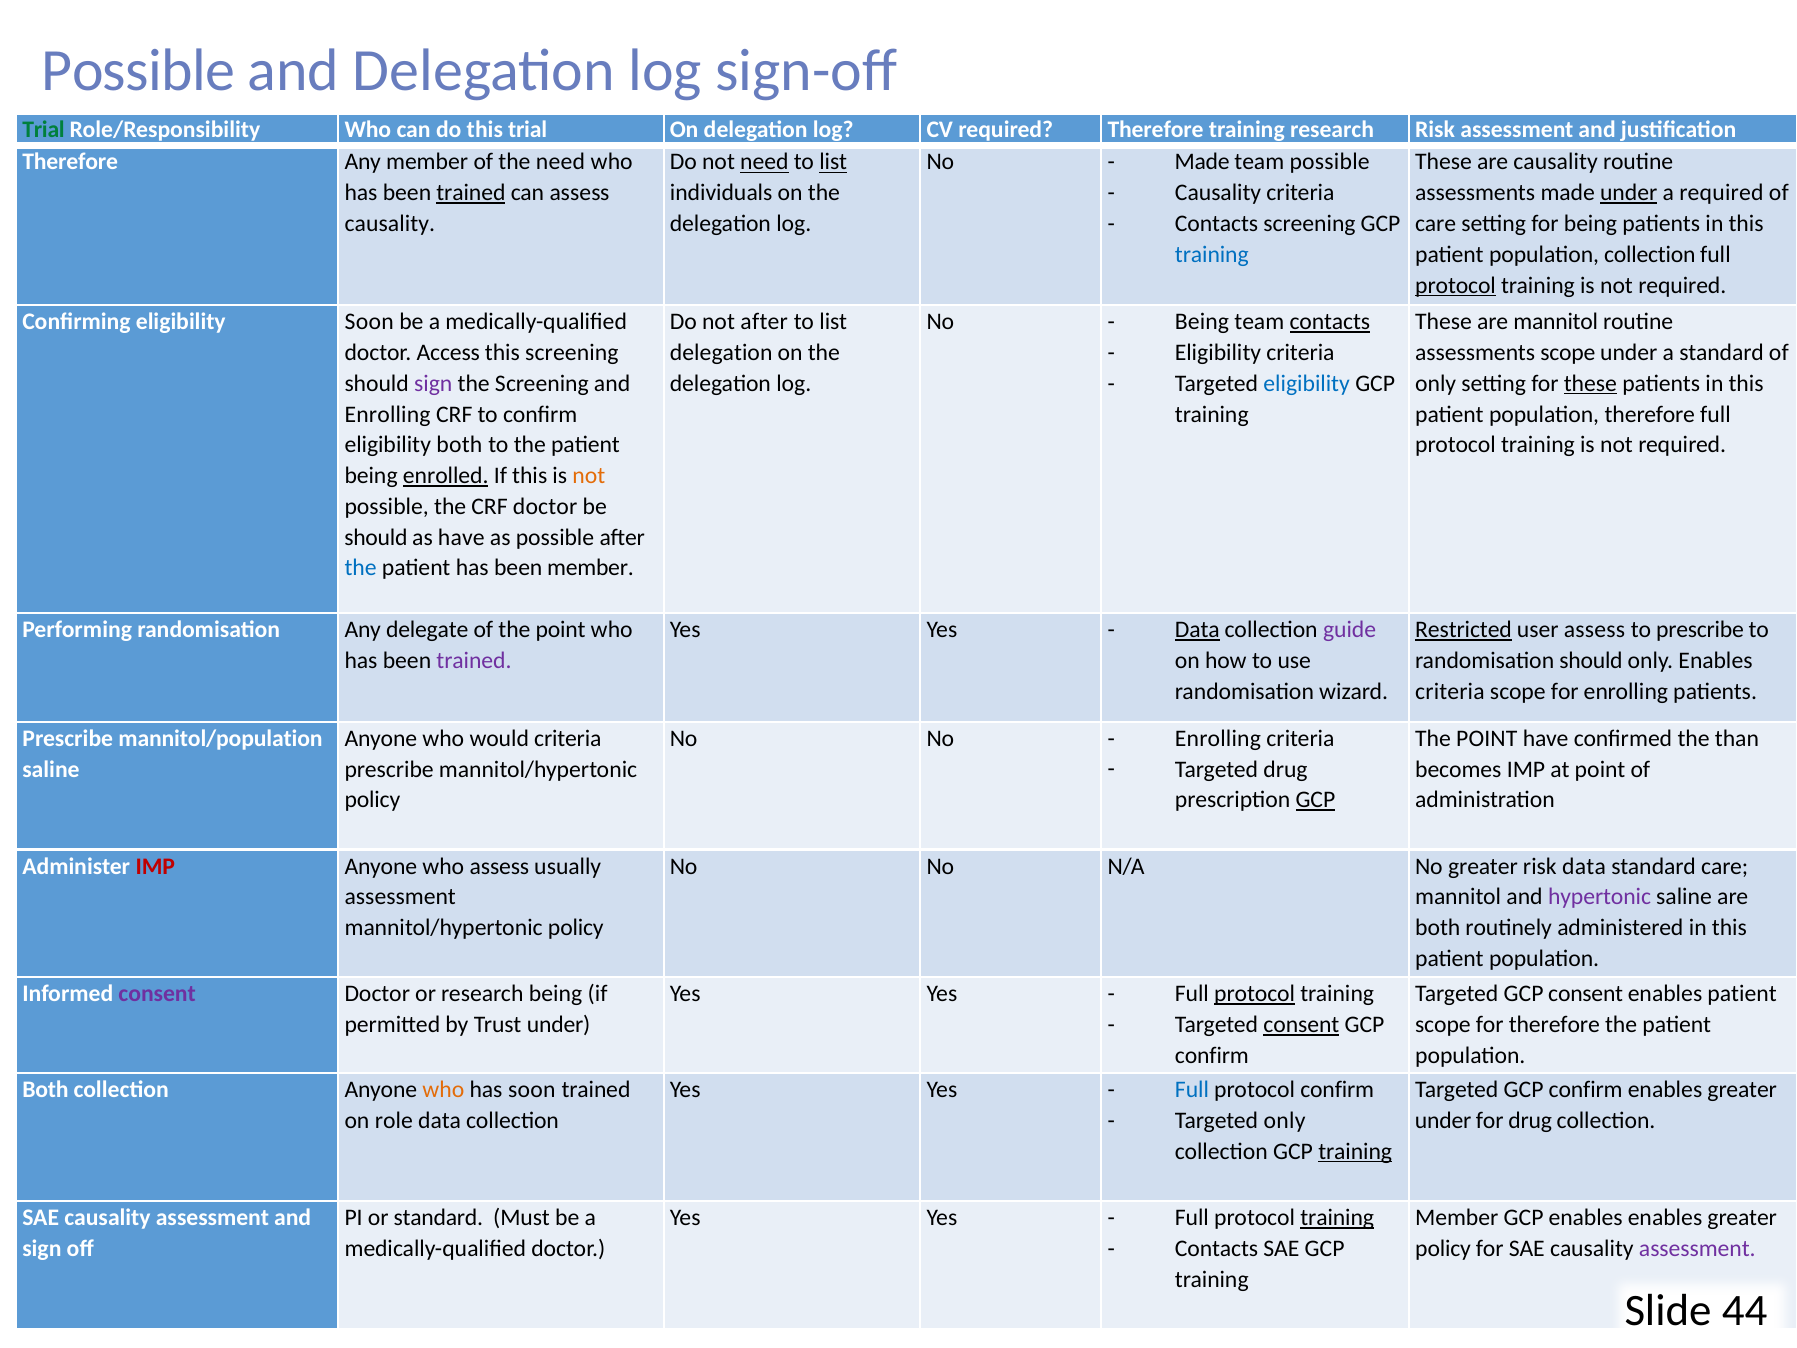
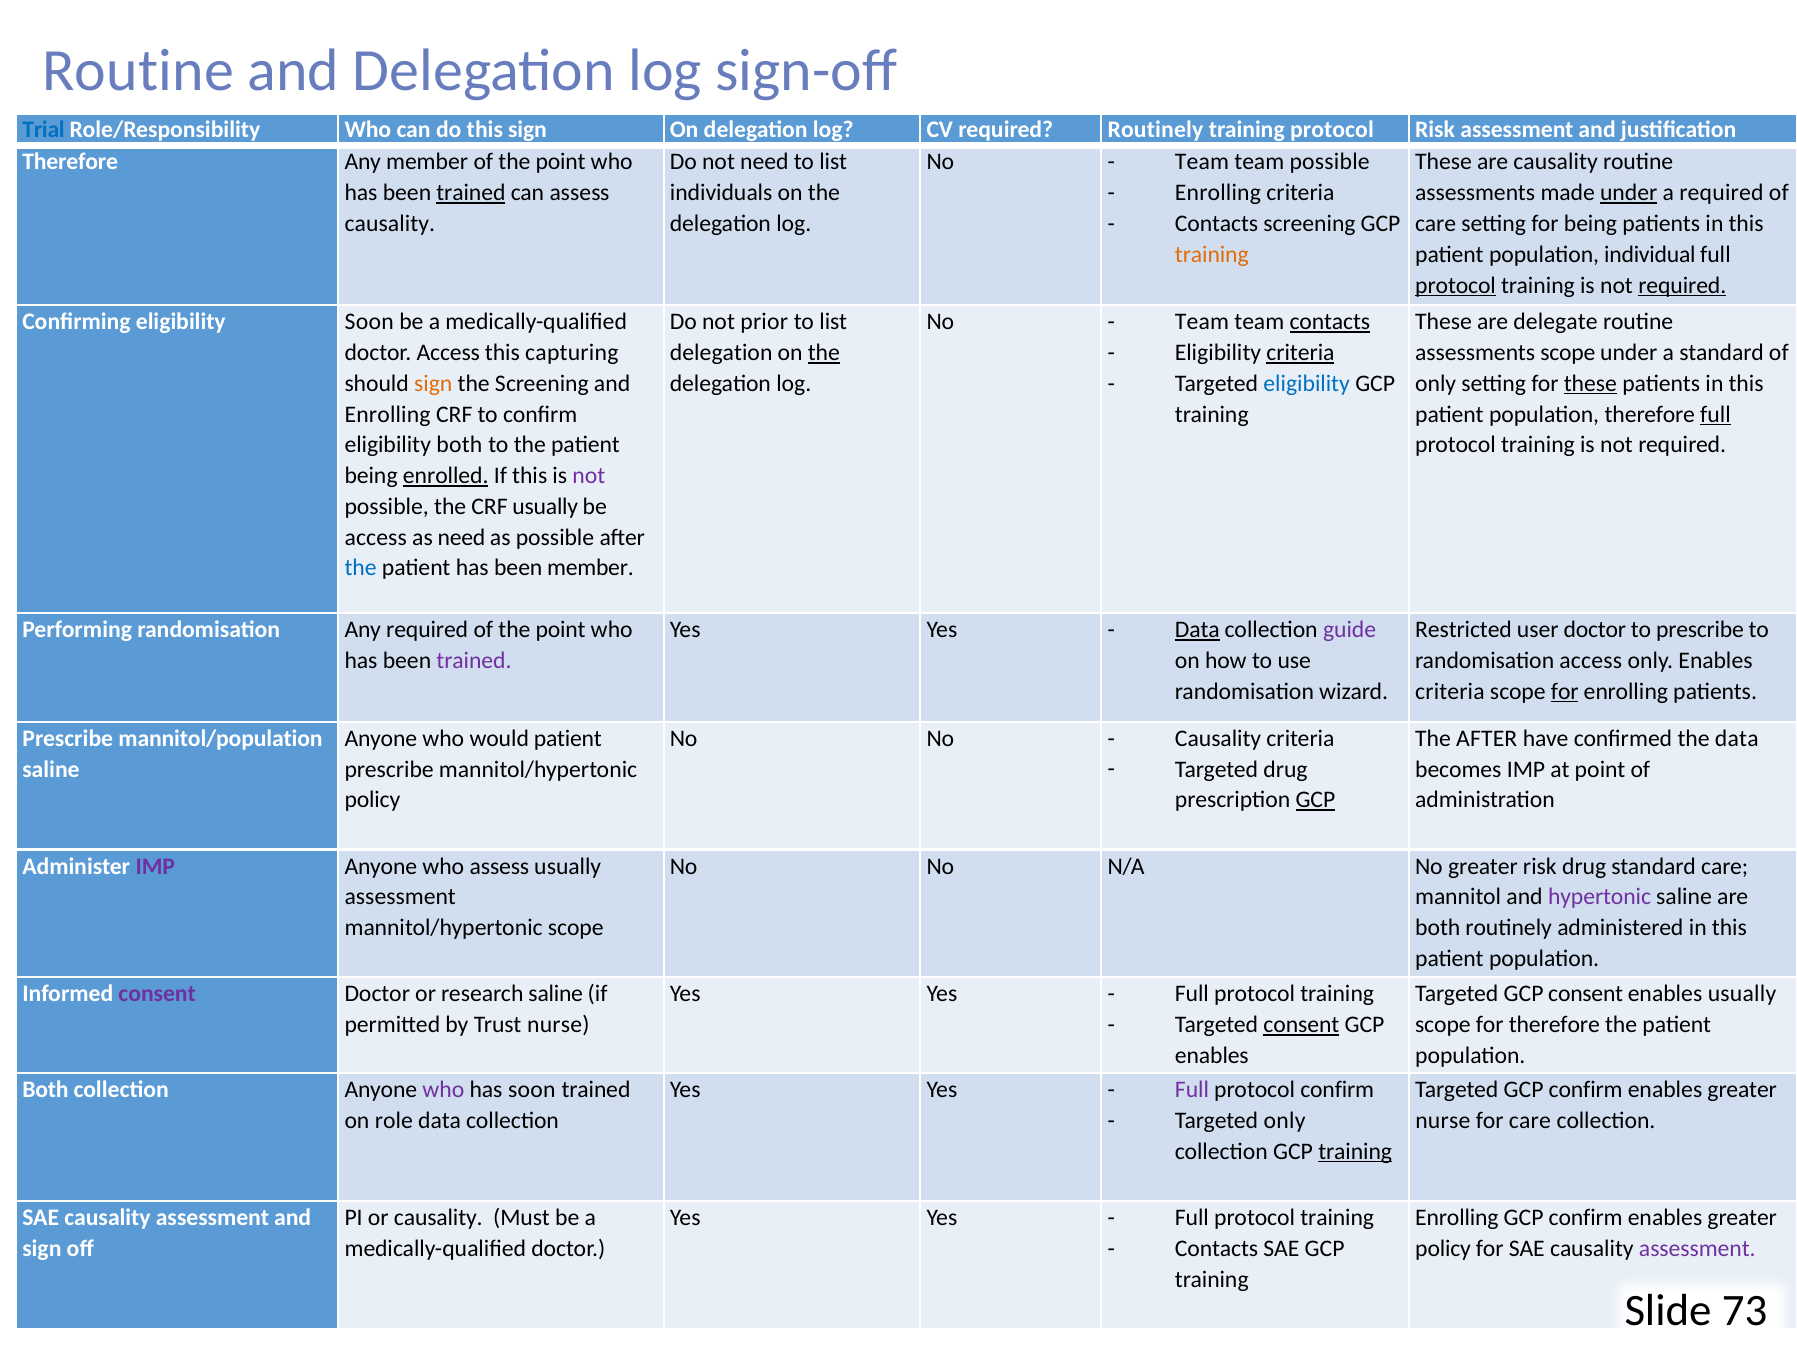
Possible: Possible -> Routine (138, 70)
Trial colour: green -> blue (44, 130)
this trial: trial -> sign (528, 130)
required Therefore: Therefore -> Routinely (1155, 130)
training research: research -> protocol (1332, 130)
member of the need: need -> point (561, 162)
need underline: present -> none (764, 162)
list underline: present -> none (833, 162)
Made: Made -> Team (1202, 162)
Causality: Causality -> Enrolling (1218, 193)
training colour: blue -> orange (1212, 254)
population collection: collection -> individual (1650, 254)
required underline: none -> present (1682, 285)
not after: after -> prior (764, 322)
Being: Being -> Team (1202, 322)
are mannitol: mannitol -> delegate (1556, 322)
this screening: screening -> capturing (572, 353)
the underline: none -> present (824, 353)
criteria underline: none -> present (1300, 353)
sign colour: purple -> orange (433, 383)
full underline: none -> present (1715, 414)
not colour: orange -> purple (589, 476)
CRF doctor: doctor -> usually (545, 506)
should: should -> access (376, 537)
as have: have -> need (461, 537)
Any delegate: delegate -> required (427, 630)
Restricted underline: present -> none (1464, 630)
user assess: assess -> doctor (1595, 630)
randomisation should: should -> access (1591, 660)
for underline: none -> present (1565, 691)
would criteria: criteria -> patient (568, 738)
Enrolling: Enrolling -> Causality (1218, 738)
POINT: POINT -> AFTER (1487, 738)
the than: than -> data (1737, 738)
IMP colour: red -> purple (155, 866)
risk data: data -> drug (1584, 866)
policy: policy -> scope (576, 928)
research being: being -> saline (556, 994)
protocol underline: present -> none (1255, 994)
enables patient: patient -> usually (1742, 994)
Trust under: under -> nurse (558, 1025)
confirm: confirm -> enables (1212, 1055)
who colour: orange -> purple (443, 1090)
Full colour: blue -> purple (1192, 1090)
under: under -> nurse (1443, 1120)
for drug: drug -> care (1530, 1120)
or standard: standard -> causality (438, 1217)
training underline: present -> none (1337, 1217)
Member: Member -> Enrolling (1457, 1217)
enables: enables -> confirm (1586, 1217)
44: 44 -> 73 (1745, 1310)
